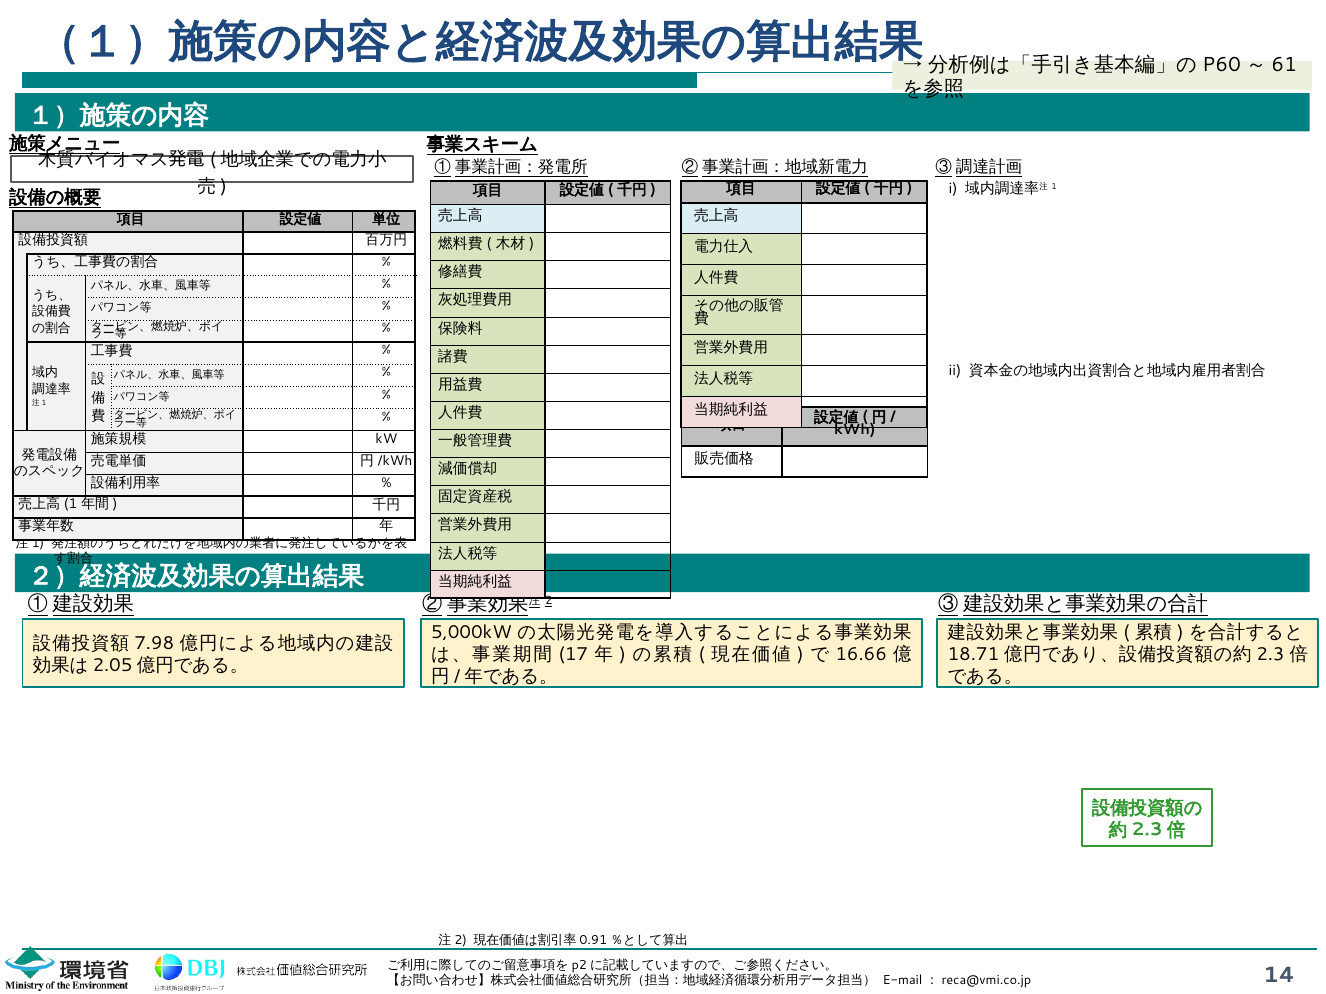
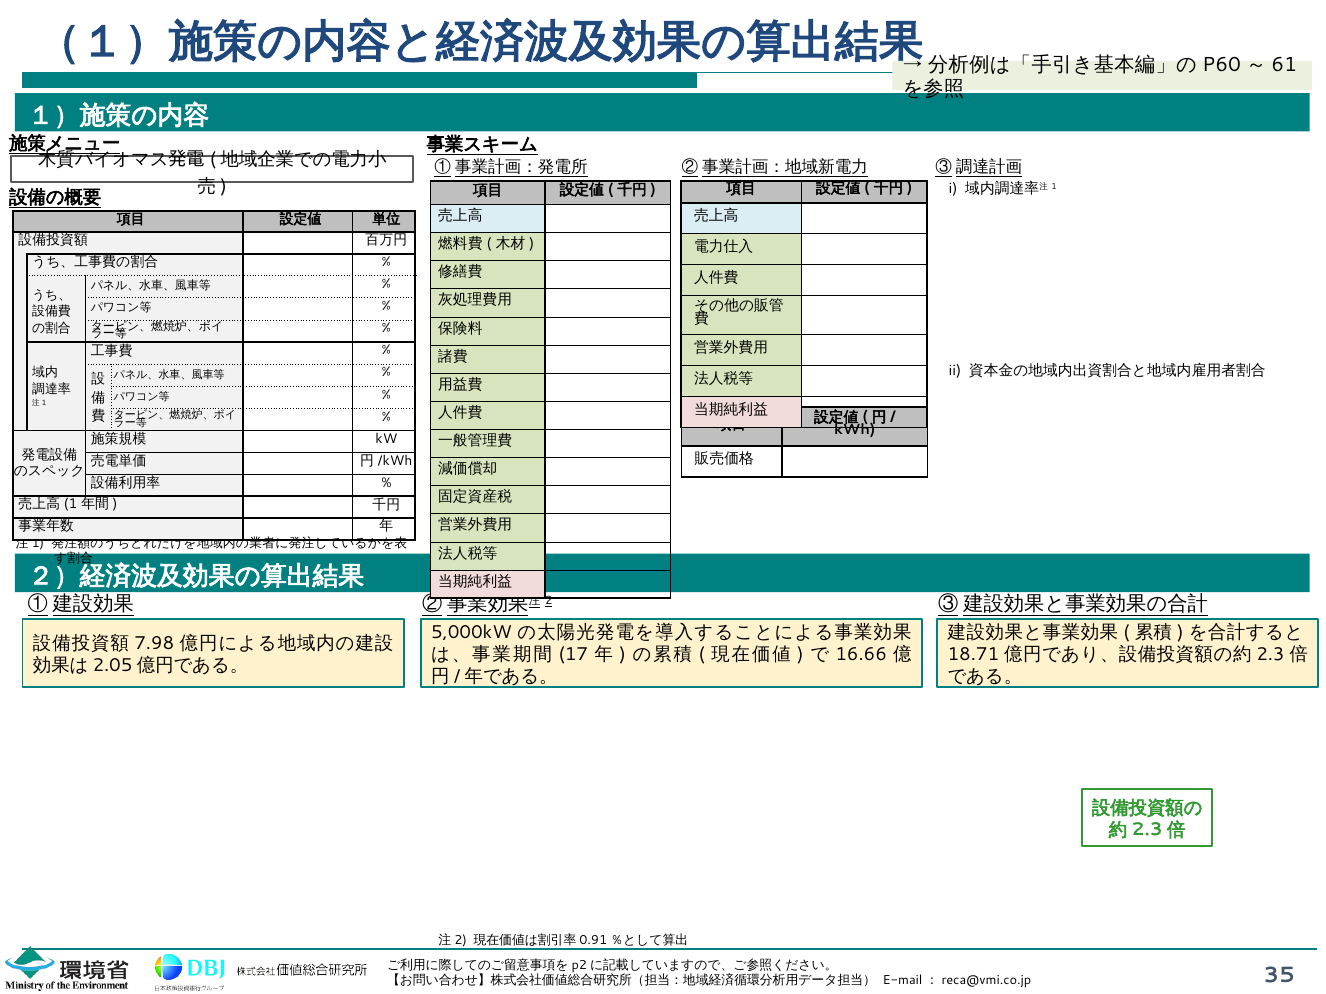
14: 14 -> 35 (1279, 976)
